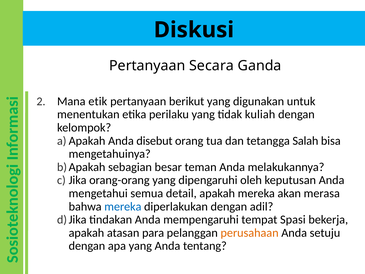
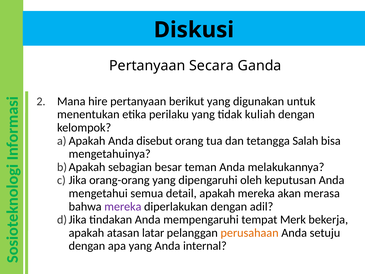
etik: etik -> hire (98, 101)
mereka colour: blue -> purple (123, 206)
Spasi: Spasi -> Merk (293, 219)
para: para -> latar (153, 233)
tentang: tentang -> internal (205, 246)
